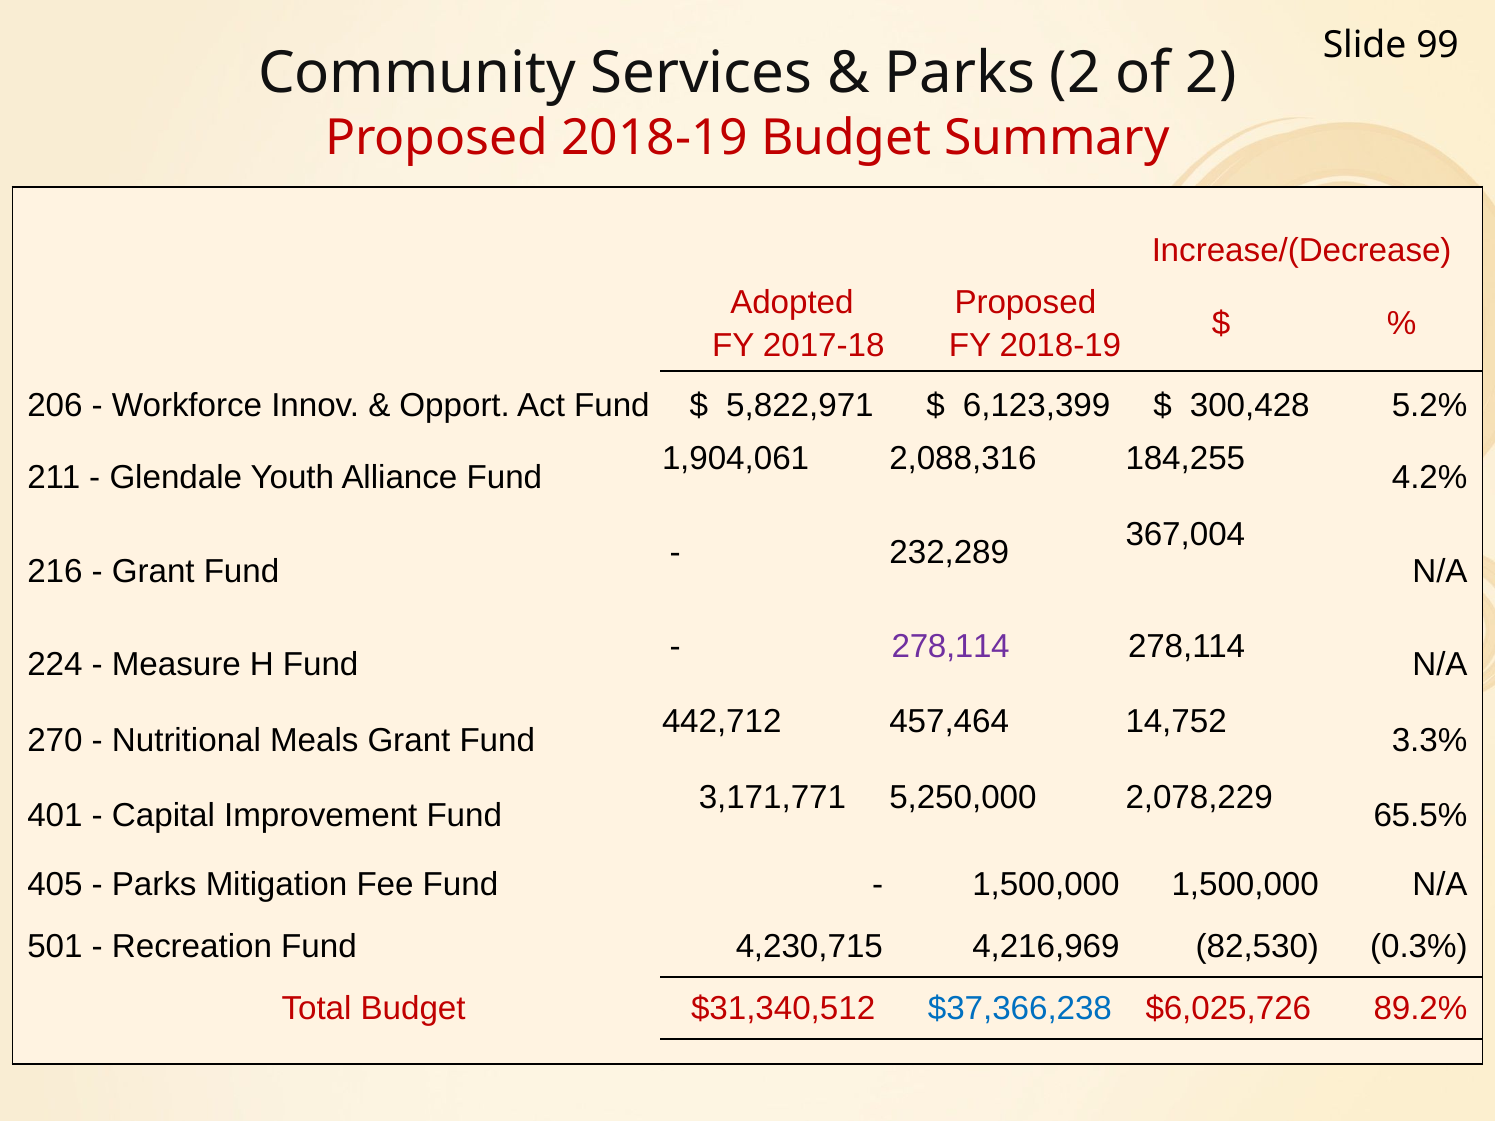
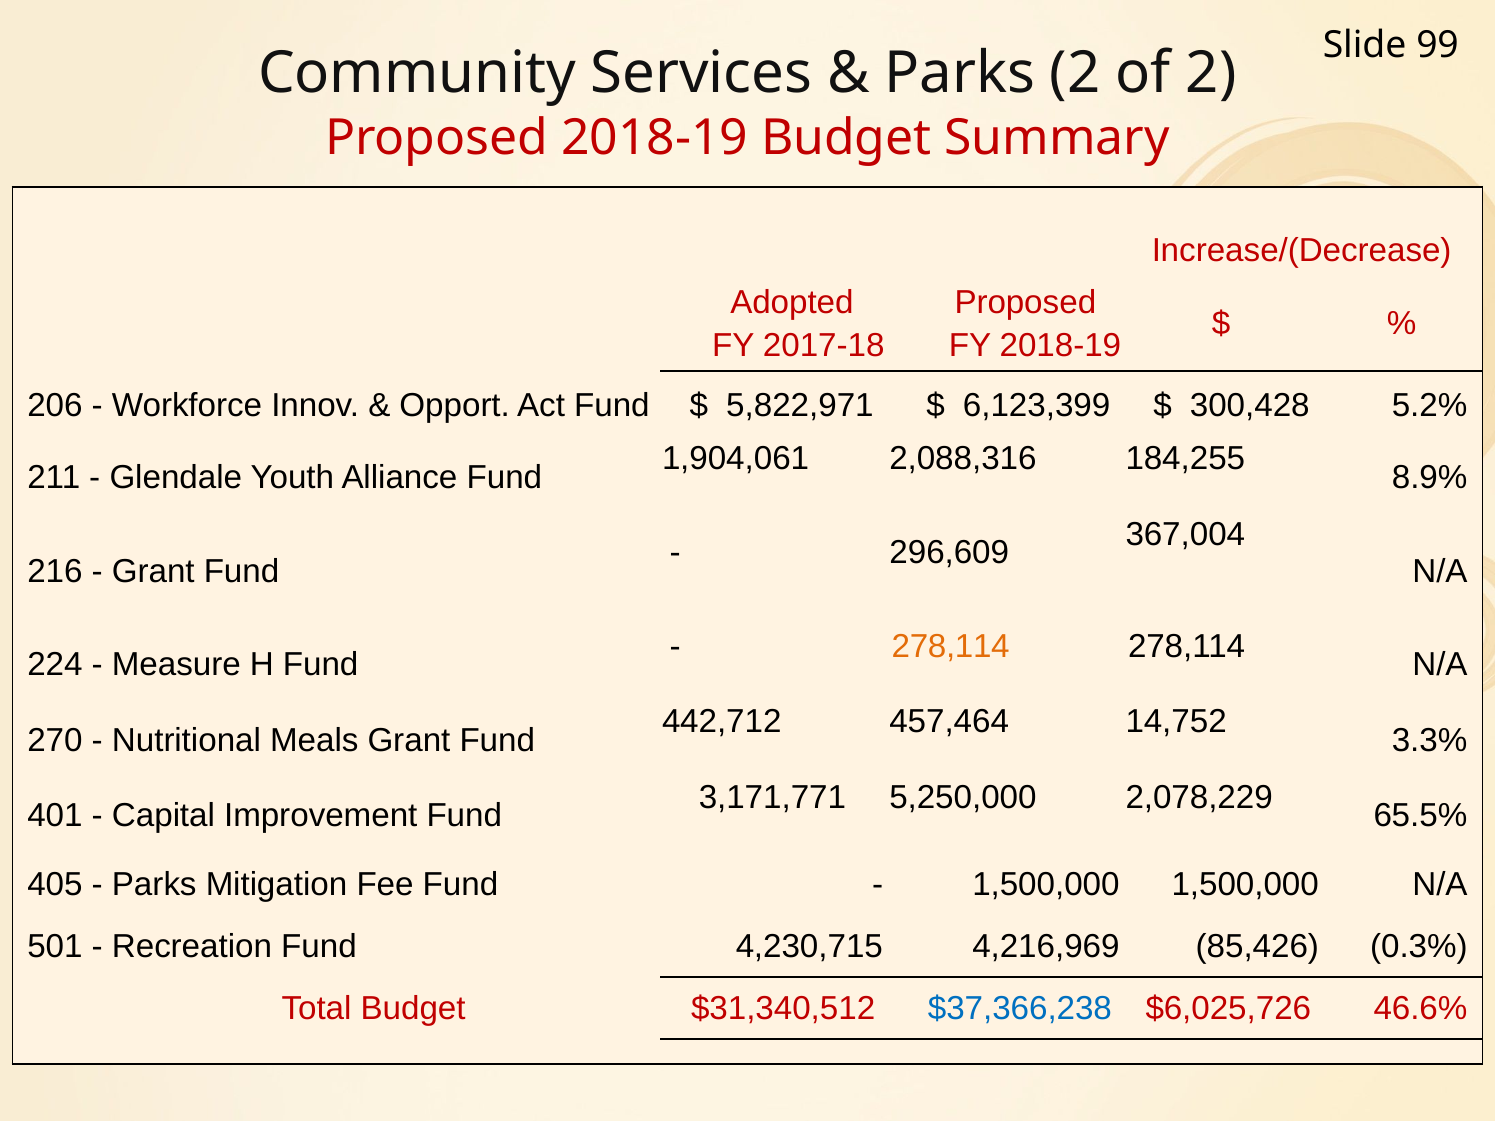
4.2%: 4.2% -> 8.9% (1430, 477)
232,289: 232,289 -> 296,609 (949, 553)
278,114 colour: purple -> orange (951, 647)
82,530: 82,530 -> 85,426 (1257, 947)
89.2%: 89.2% -> 46.6% (1420, 1009)
